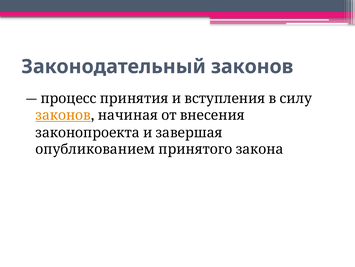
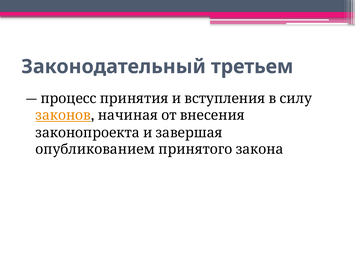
Законодательный законов: законов -> третьем (252, 66)
